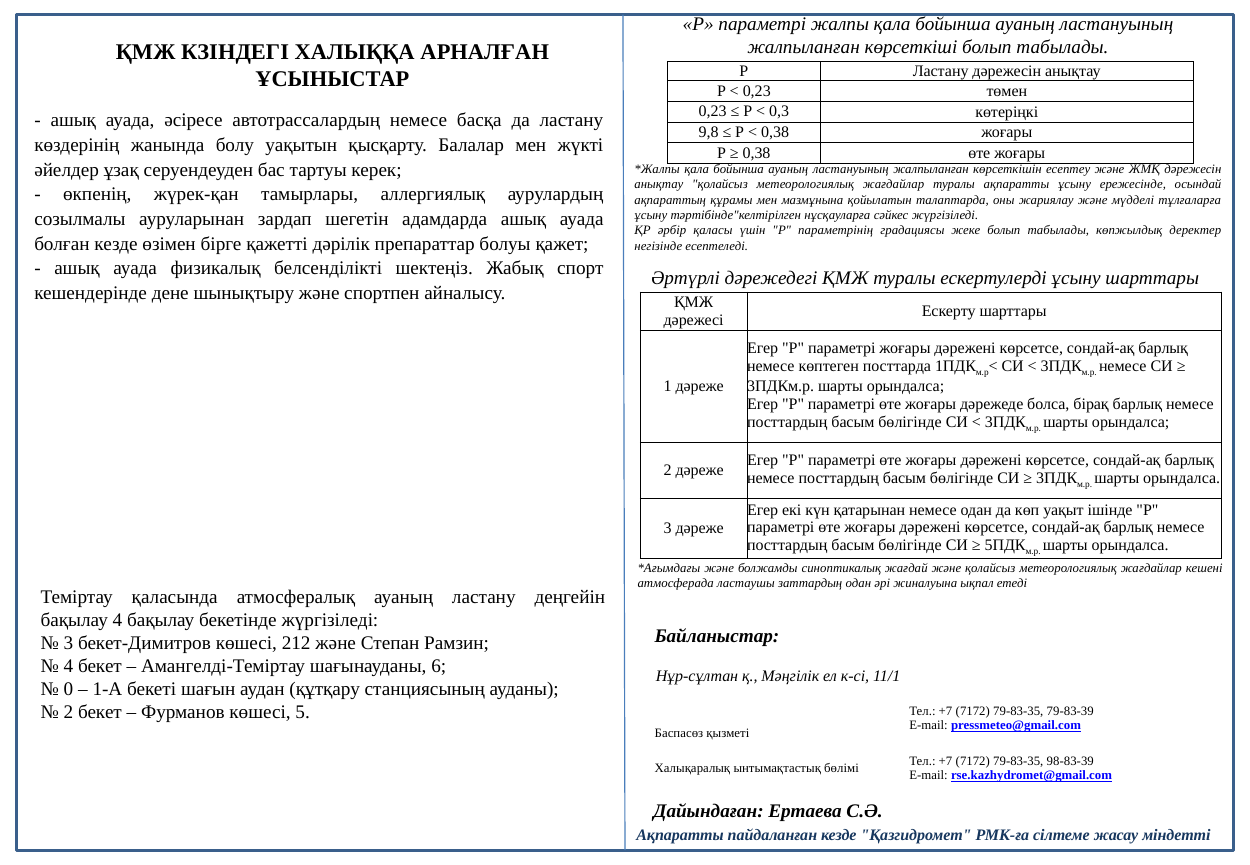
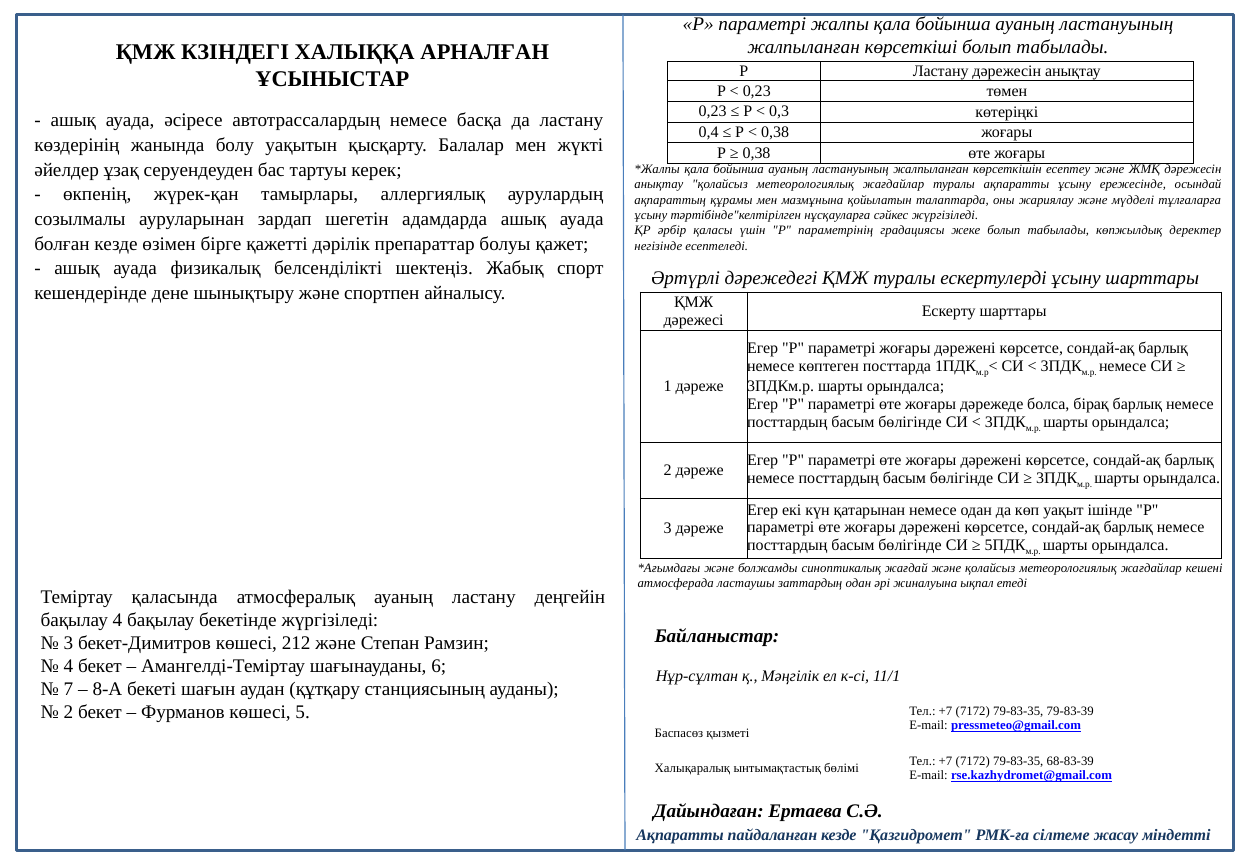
9,8: 9,8 -> 0,4 (709, 132)
0: 0 -> 7 (69, 690)
1-А: 1-А -> 8-А (107, 690)
98-83-39: 98-83-39 -> 68-83-39 (1070, 762)
